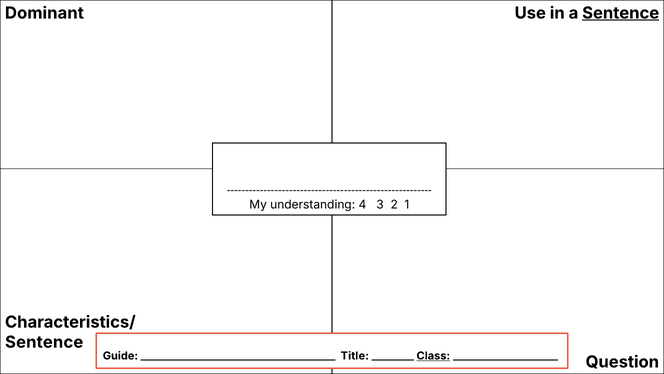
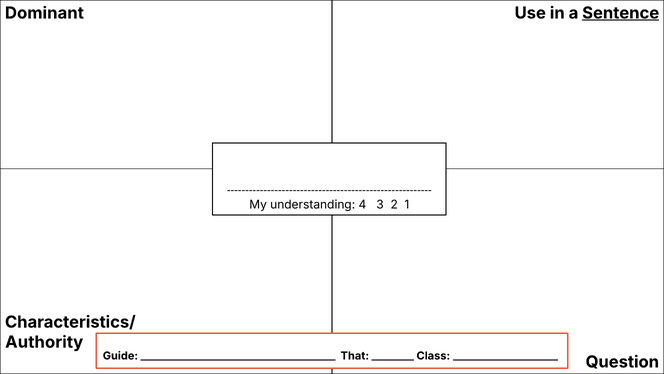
Sentence: Sentence -> Authority (44, 342)
Title: Title -> That (355, 355)
Class underline: present -> none (433, 355)
